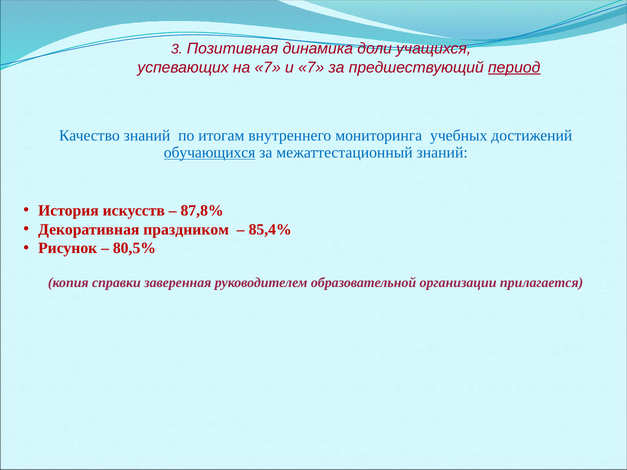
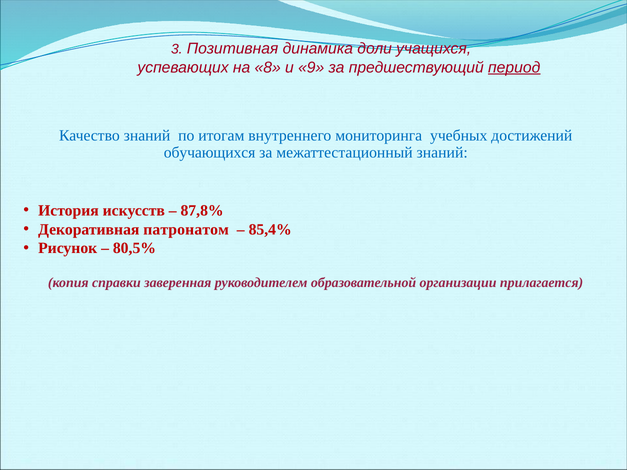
на 7: 7 -> 8 (268, 67)
и 7: 7 -> 9 (311, 67)
обучающихся underline: present -> none (210, 153)
праздником: праздником -> патронатом (186, 230)
